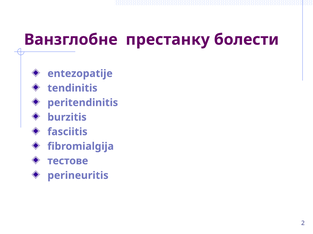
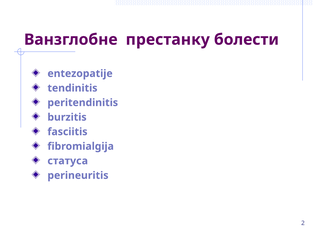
тестове: тестове -> статуса (68, 161)
